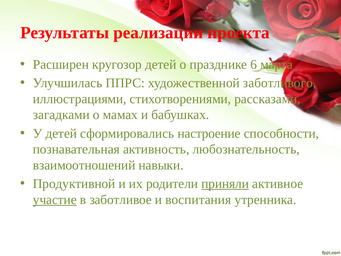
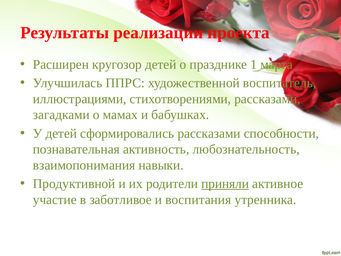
6: 6 -> 1 (254, 64)
заботливого: заботливого -> воспитатель (280, 83)
сформировались настроение: настроение -> рассказами (209, 133)
взаимоотношений: взаимоотношений -> взаимопонимания (84, 165)
участие underline: present -> none (55, 199)
